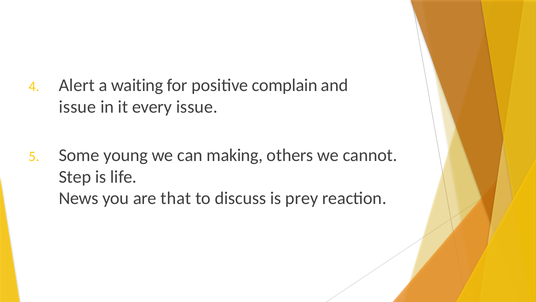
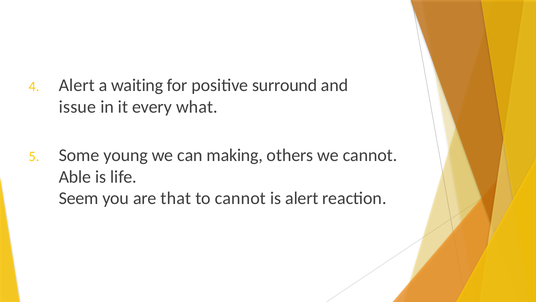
complain: complain -> surround (285, 85)
every issue: issue -> what (197, 107)
Step: Step -> Able (75, 177)
News: News -> Seem (79, 198)
to discuss: discuss -> cannot (240, 198)
is prey: prey -> alert (302, 198)
